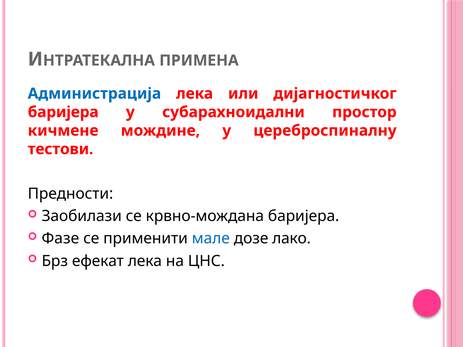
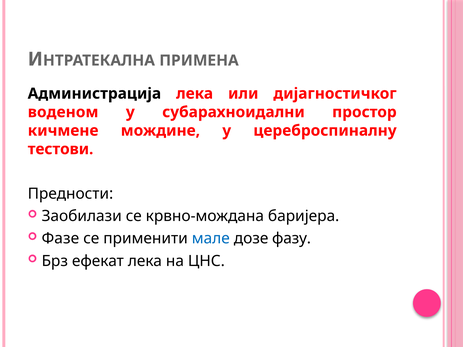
Администрација colour: blue -> black (94, 94)
баријера: баријера -> воденом (63, 112)
лако: лако -> фазу (292, 239)
